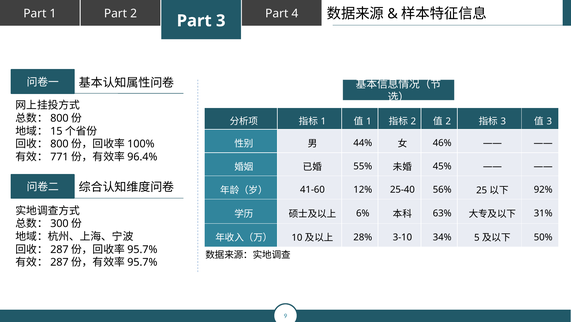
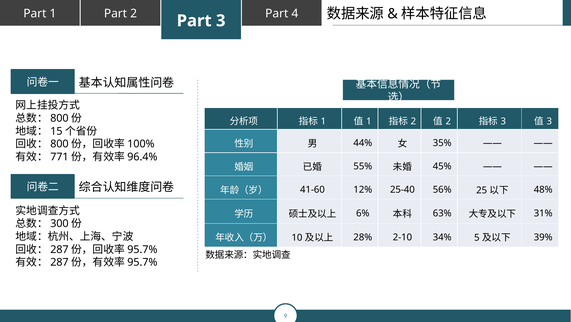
46%: 46% -> 35% (442, 143)
92%: 92% -> 48% (543, 189)
3-10: 3-10 -> 2-10 (402, 237)
50%: 50% -> 39% (543, 237)
